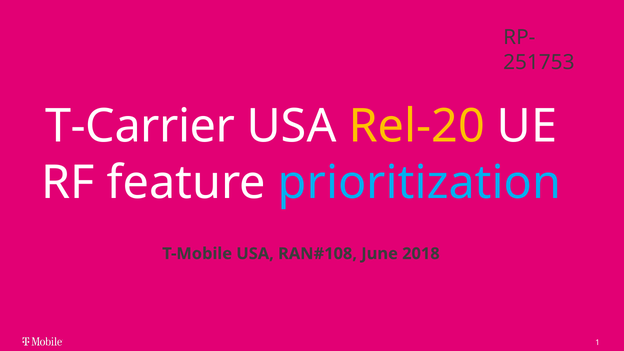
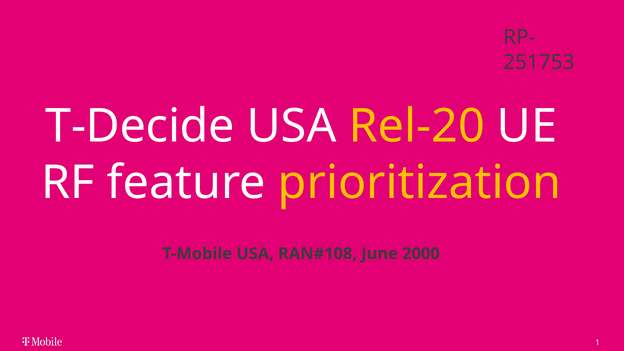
T-Carrier: T-Carrier -> T-Decide (140, 126)
prioritization colour: light blue -> yellow (420, 183)
2018: 2018 -> 2000 (421, 254)
